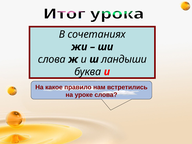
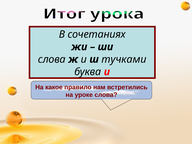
ландыши: ландыши -> тучками (124, 59)
